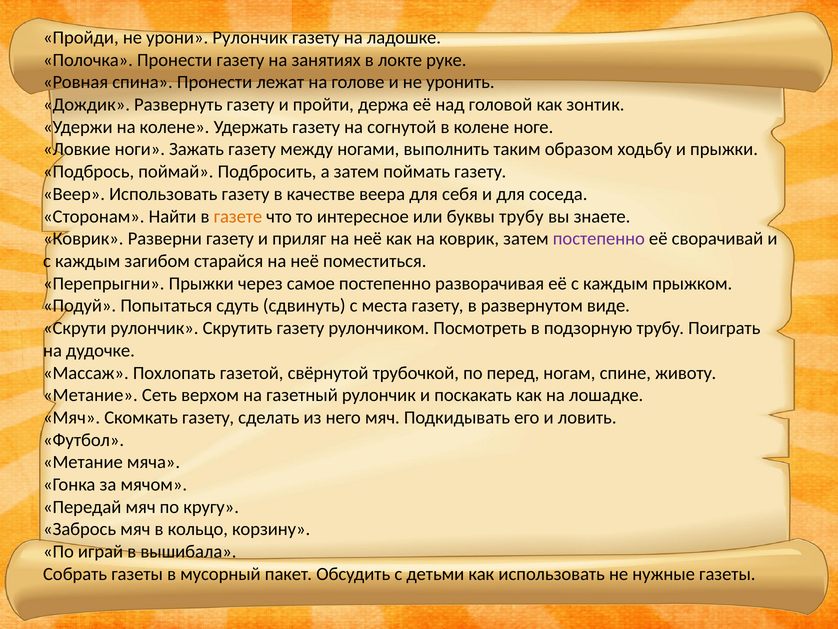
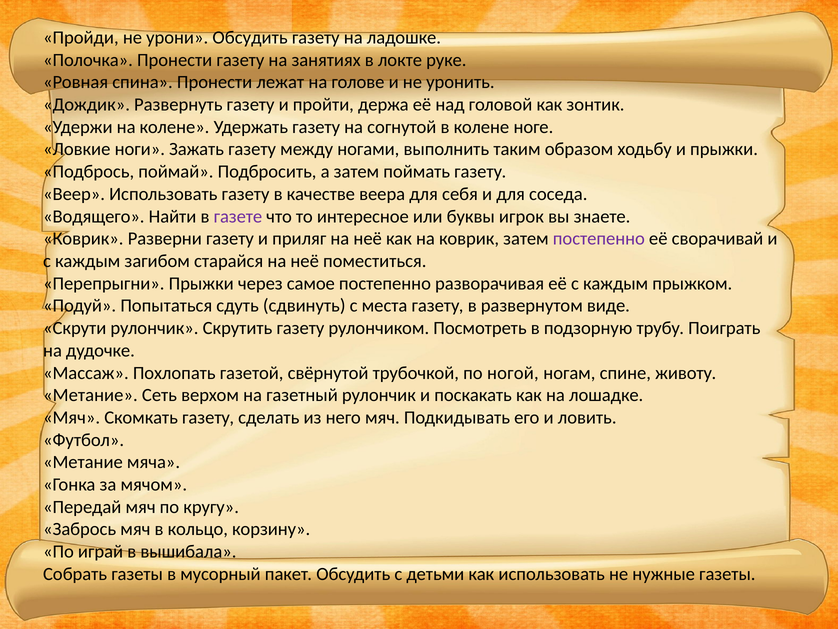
урони Рулончик: Рулончик -> Обсудить (250, 38)
Сторонам: Сторонам -> Водящего (94, 216)
газете colour: orange -> purple (238, 216)
буквы трубу: трубу -> игрок (521, 216)
перед: перед -> ногой (513, 373)
